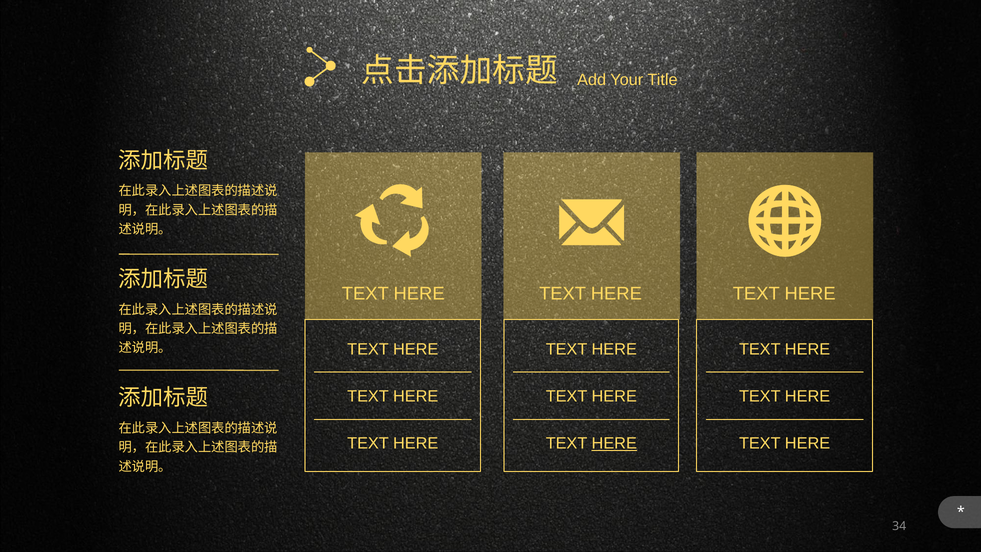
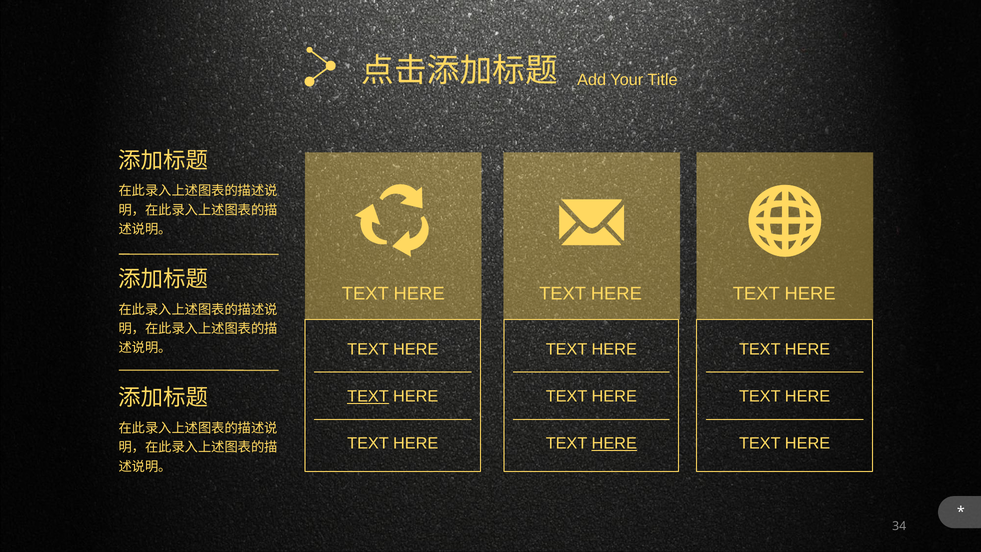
TEXT underline: none -> present (368, 396)
